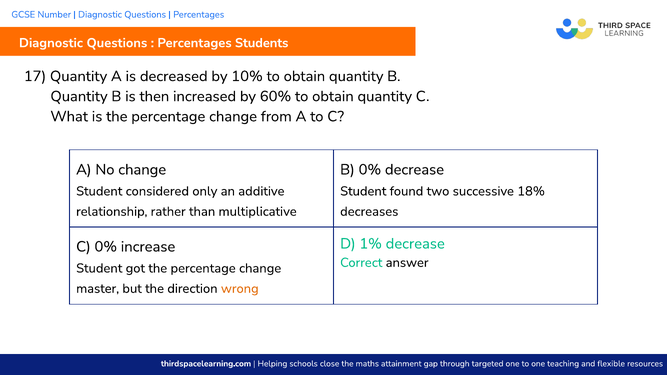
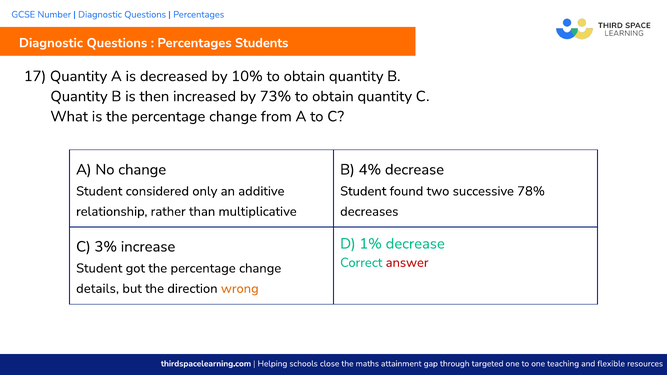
60%: 60% -> 73% (276, 96)
B 0%: 0% -> 4% (370, 170)
18%: 18% -> 78% (531, 191)
C 0%: 0% -> 3% (106, 247)
answer colour: black -> red (407, 263)
master: master -> details (98, 289)
